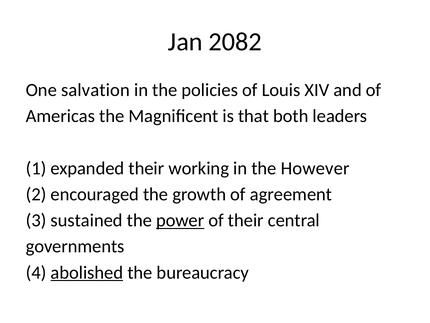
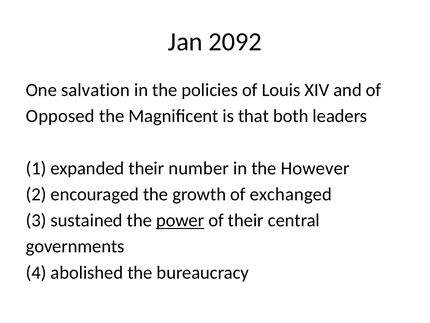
2082: 2082 -> 2092 (235, 42)
Americas: Americas -> Opposed (60, 116)
working: working -> number (199, 168)
agreement: agreement -> exchanged (291, 194)
abolished underline: present -> none (87, 272)
